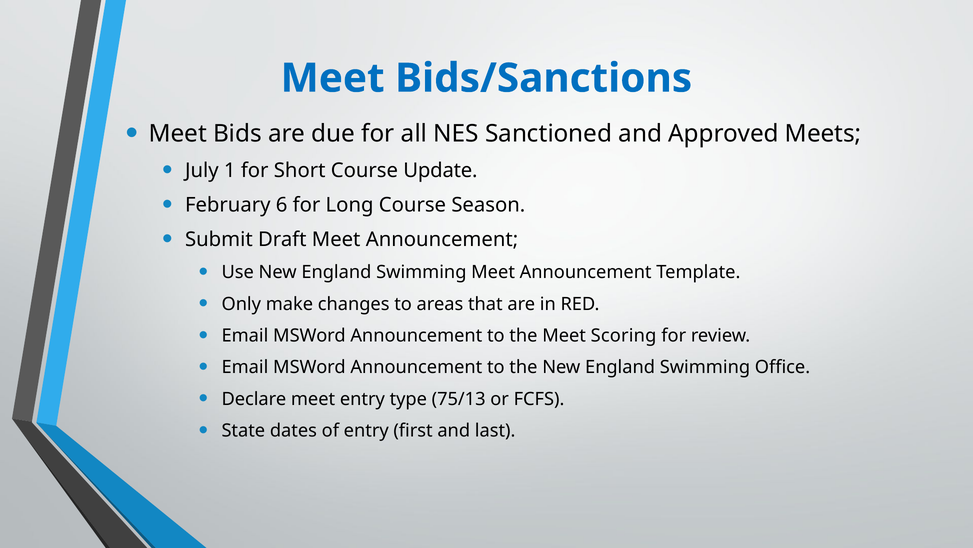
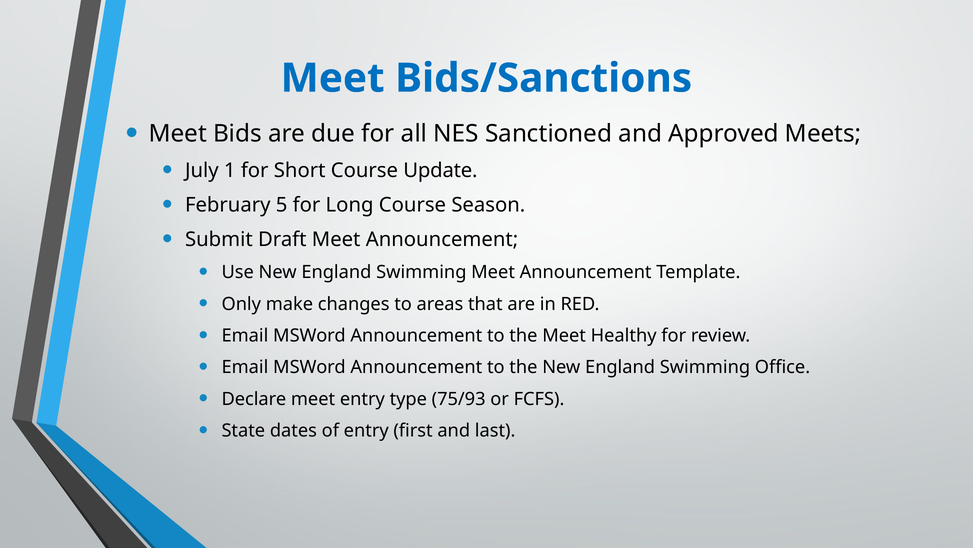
6: 6 -> 5 (282, 205)
Scoring: Scoring -> Healthy (624, 335)
75/13: 75/13 -> 75/93 (459, 399)
